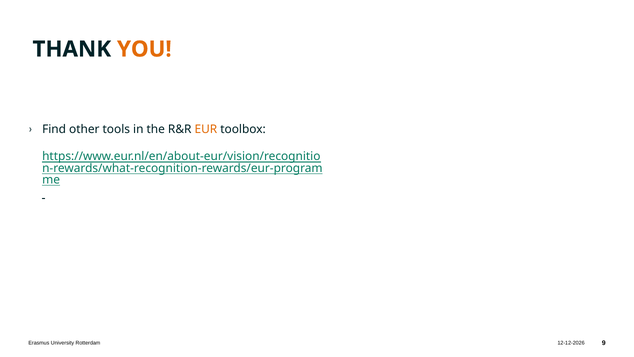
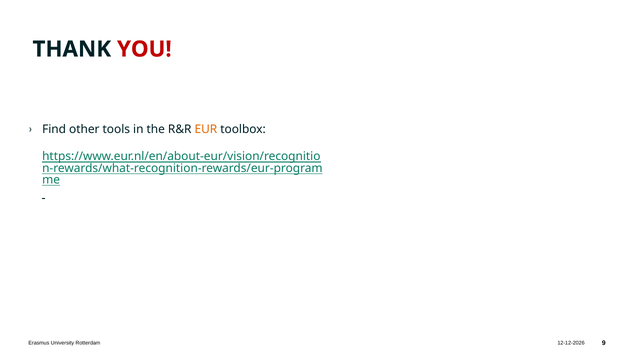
YOU colour: orange -> red (144, 49)
